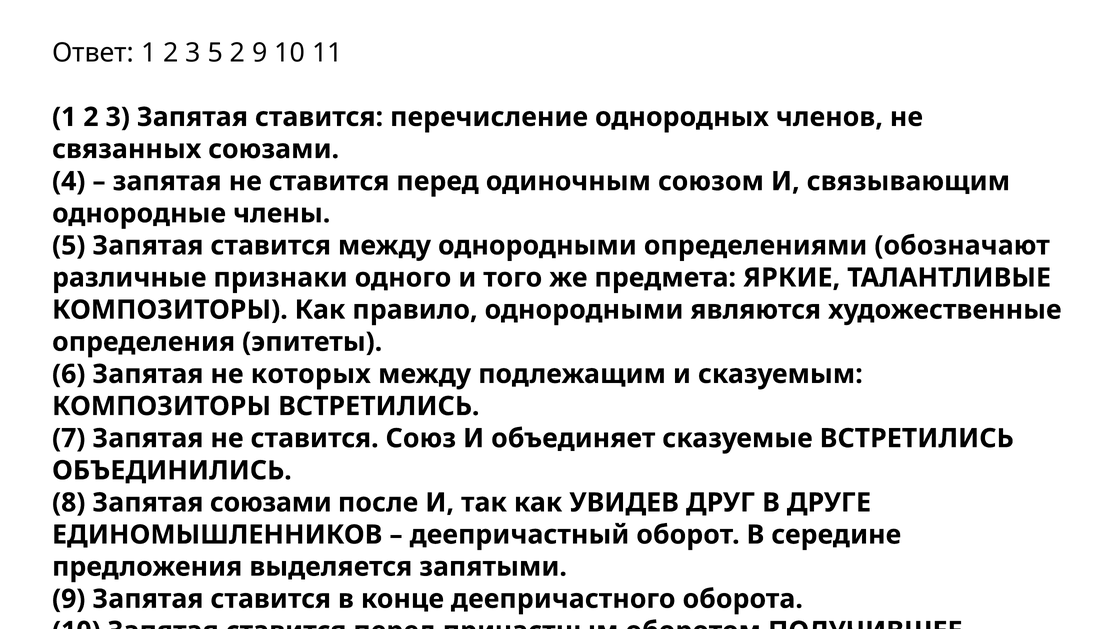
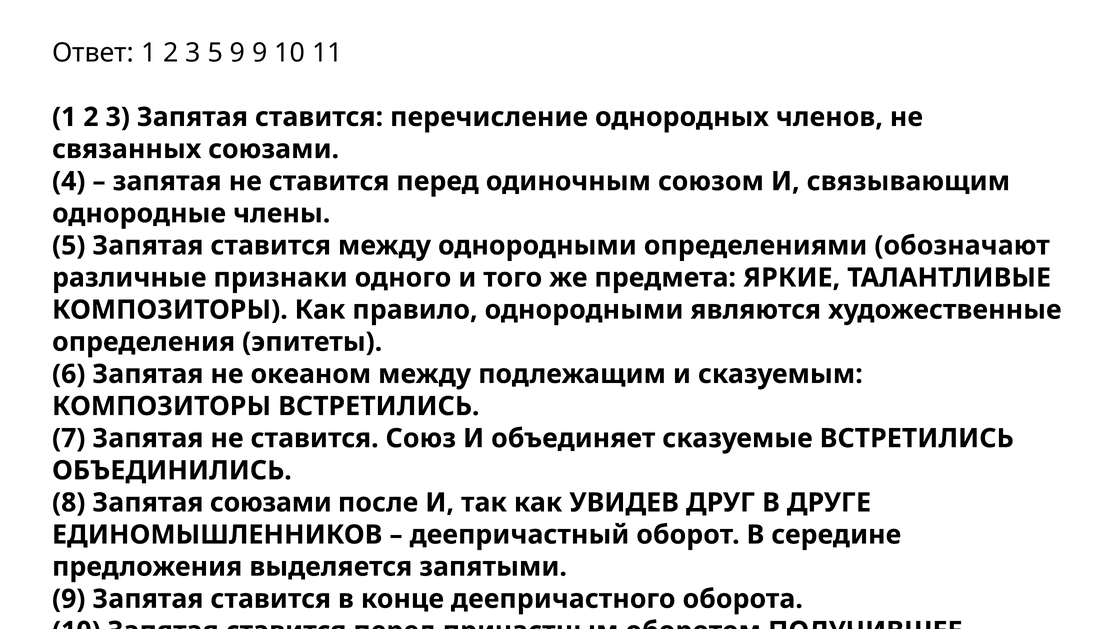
5 2: 2 -> 9 (238, 53)
которых: которых -> океаном (311, 374)
